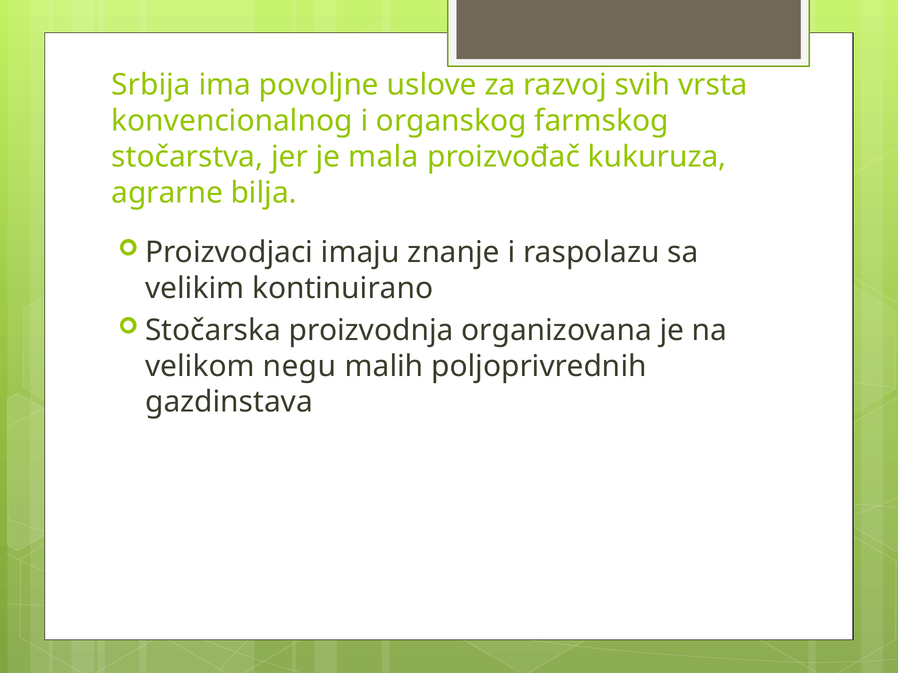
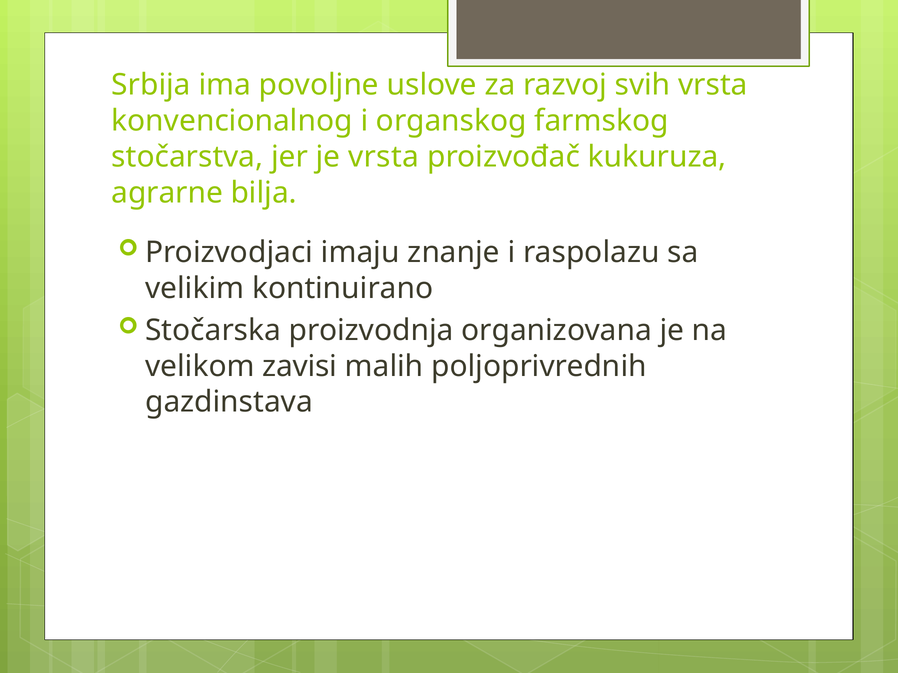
je mala: mala -> vrsta (384, 157)
negu: negu -> zavisi (300, 367)
